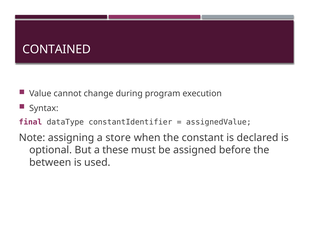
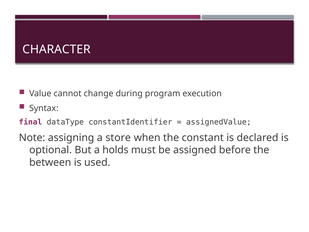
CONTAINED: CONTAINED -> CHARACTER (56, 49)
these: these -> holds (115, 150)
